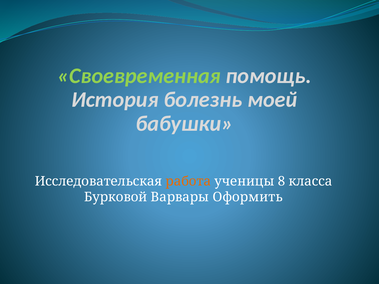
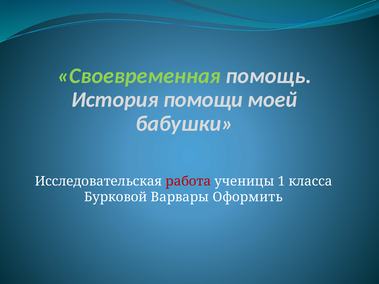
болезнь: болезнь -> помощи (203, 100)
работа colour: orange -> red (188, 182)
8: 8 -> 1 (281, 182)
